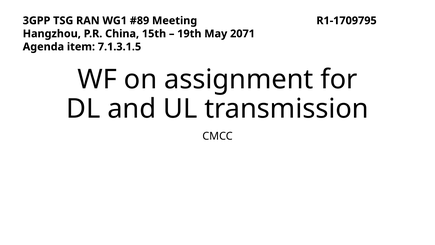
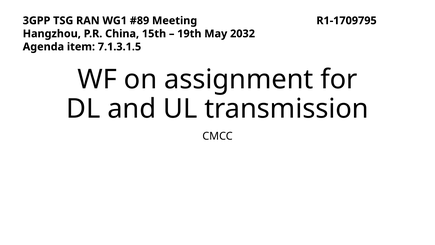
2071: 2071 -> 2032 (243, 34)
